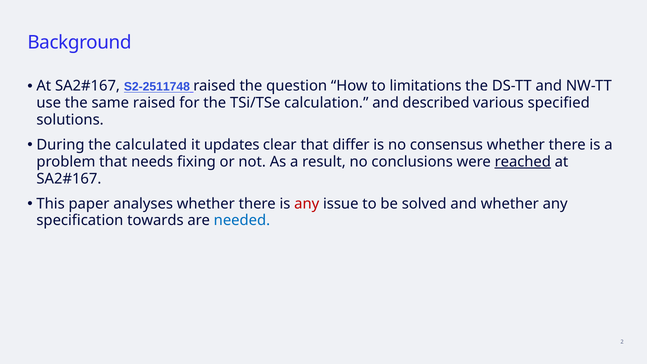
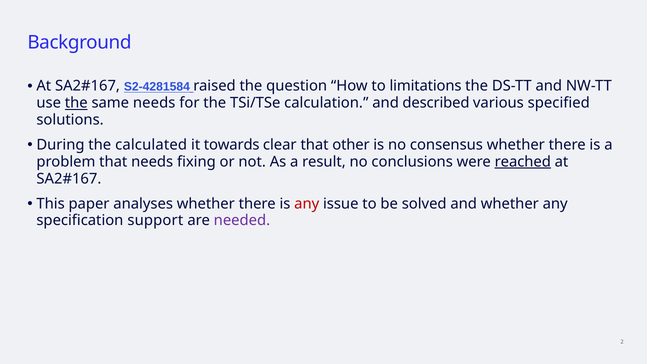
S2-2511748: S2-2511748 -> S2-4281584 (157, 87)
the underline: none -> present (76, 103)
same raised: raised -> needs (154, 103)
updates: updates -> towards (232, 145)
differ: differ -> other (351, 145)
towards: towards -> support (155, 220)
needed colour: blue -> purple (242, 220)
